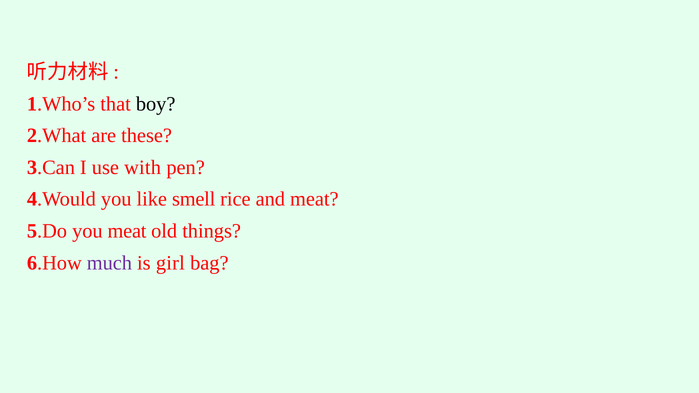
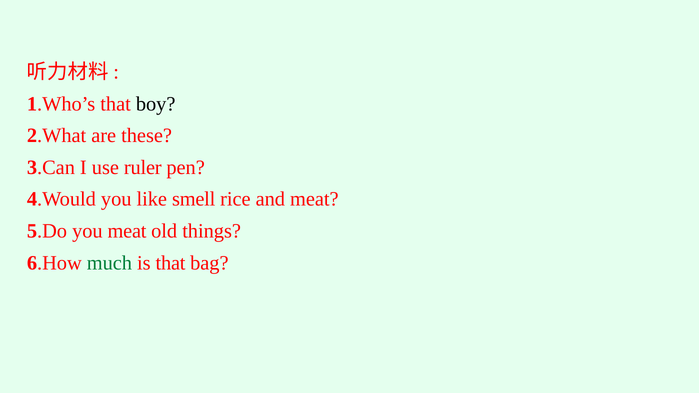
with: with -> ruler (143, 168)
much colour: purple -> green (109, 263)
is girl: girl -> that (171, 263)
